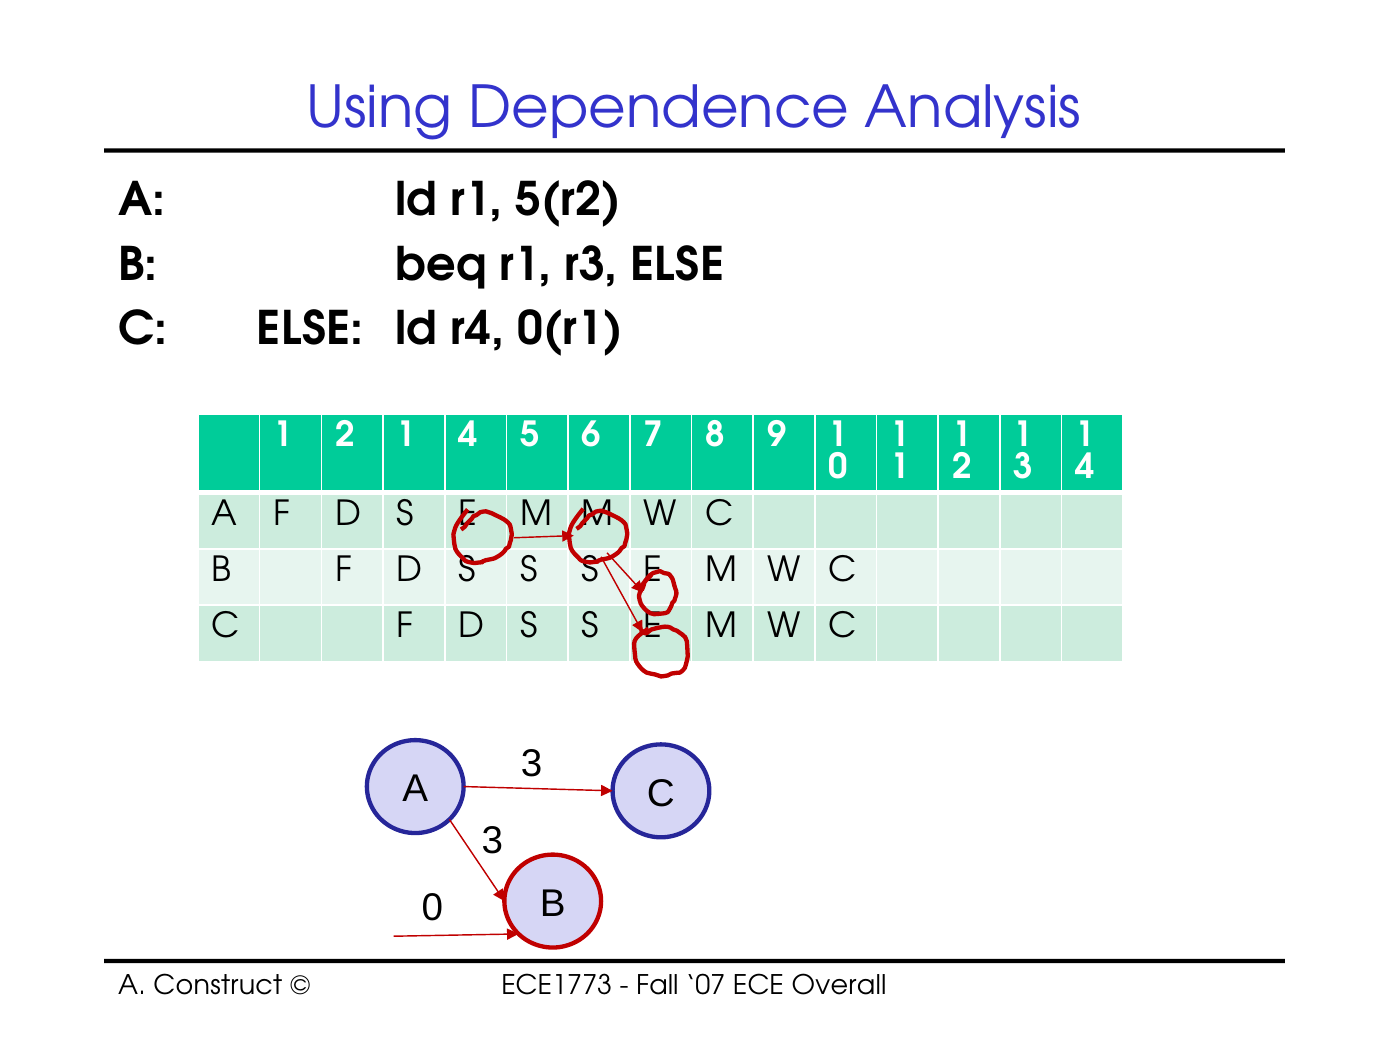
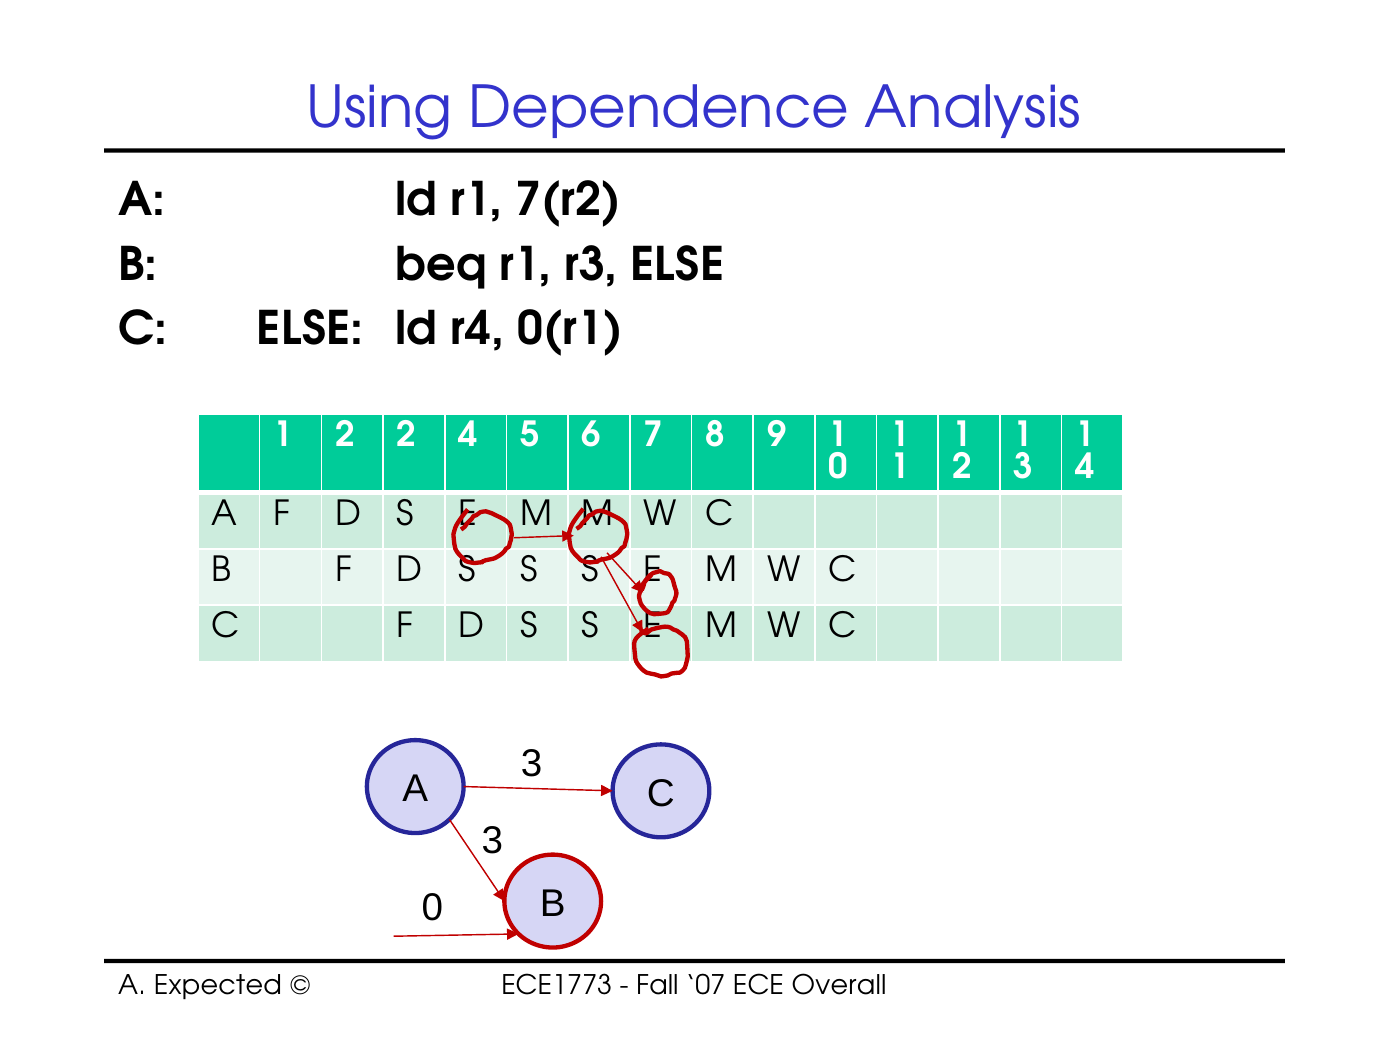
5(r2: 5(r2 -> 7(r2 (568, 200)
1: 1 -> 2 (407, 435)
Construct: Construct -> Expected (218, 986)
